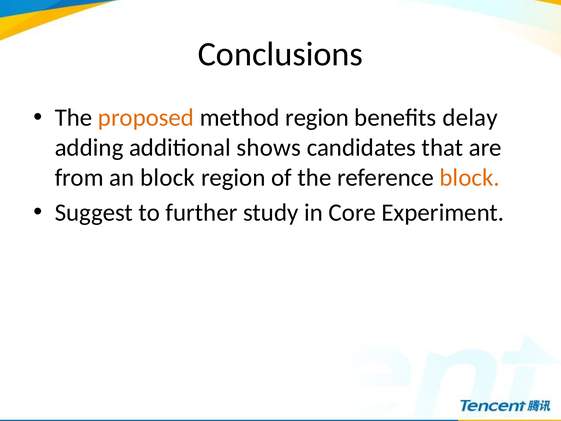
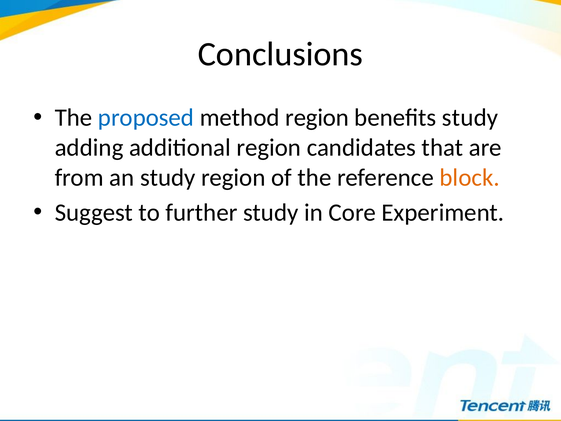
proposed colour: orange -> blue (146, 118)
benefits delay: delay -> study (470, 118)
additional shows: shows -> region (269, 148)
an block: block -> study (168, 178)
